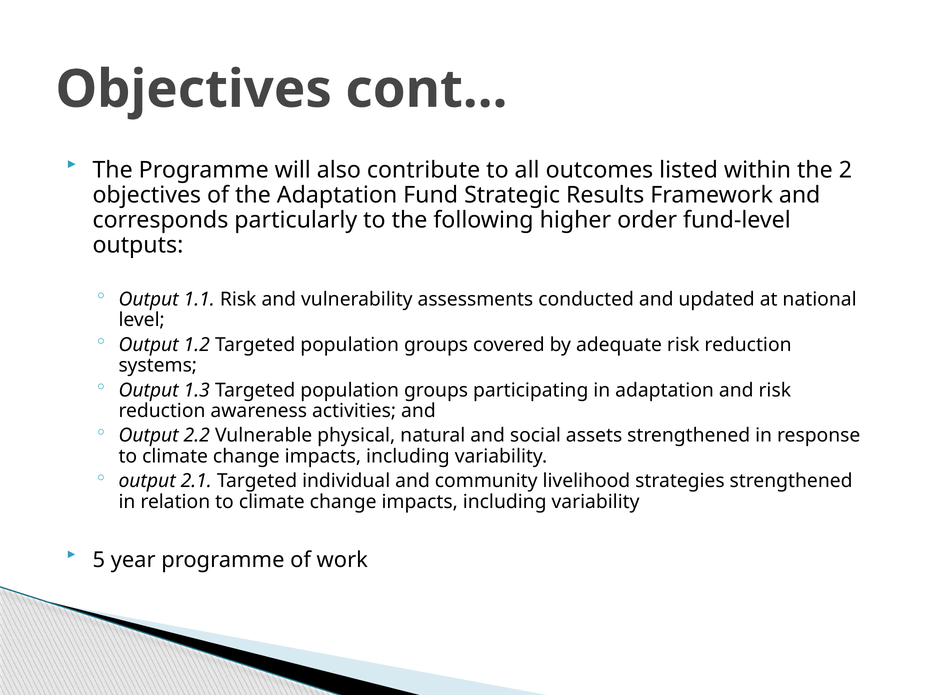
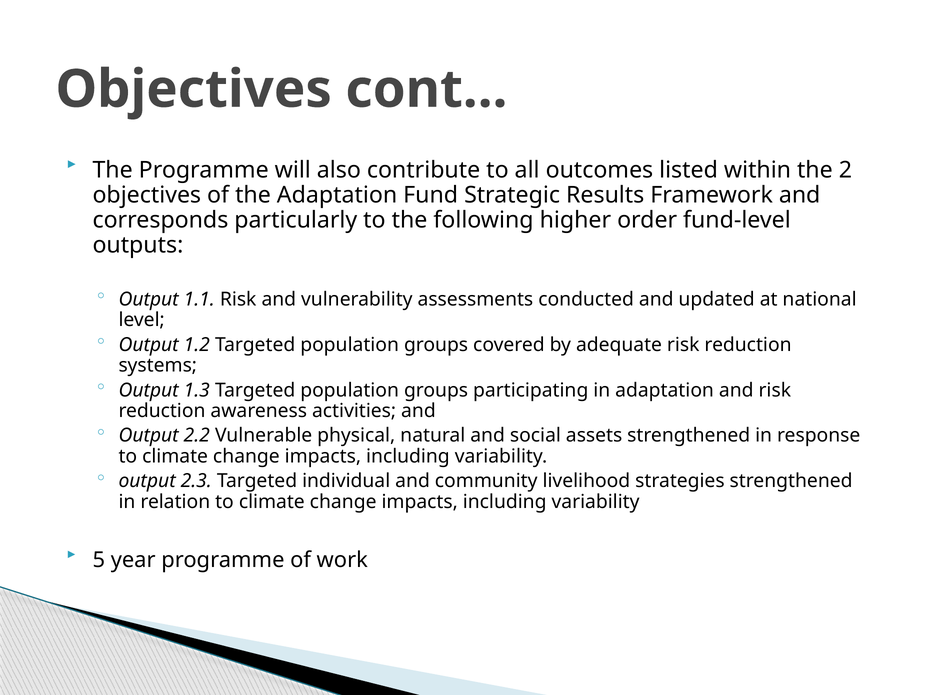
2.1: 2.1 -> 2.3 (196, 481)
